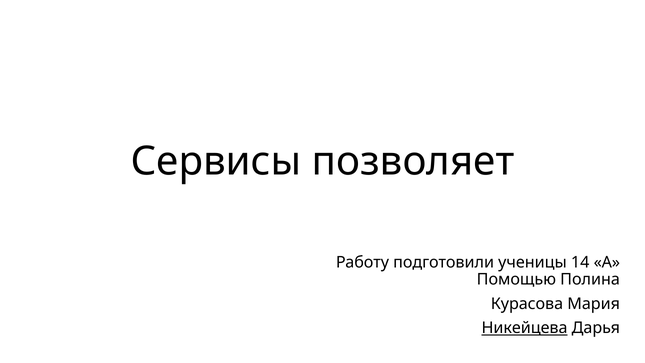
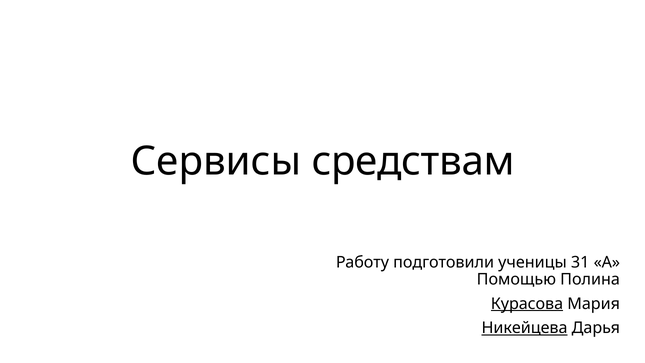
позволяет: позволяет -> средствам (413, 161)
14: 14 -> 31 (580, 262)
Курасова underline: none -> present (527, 304)
